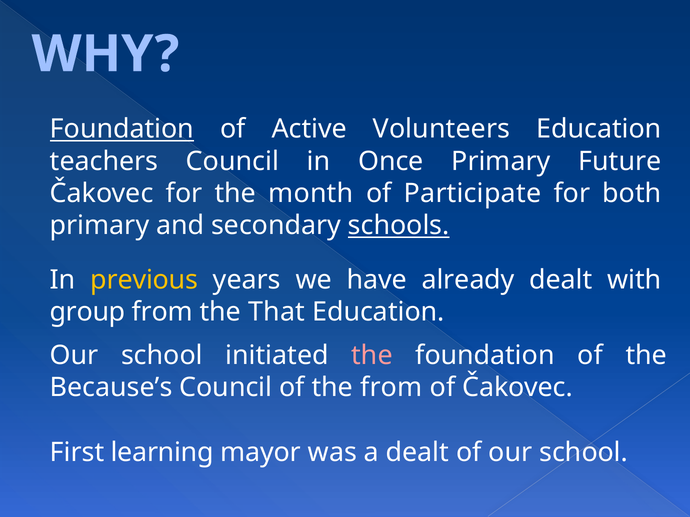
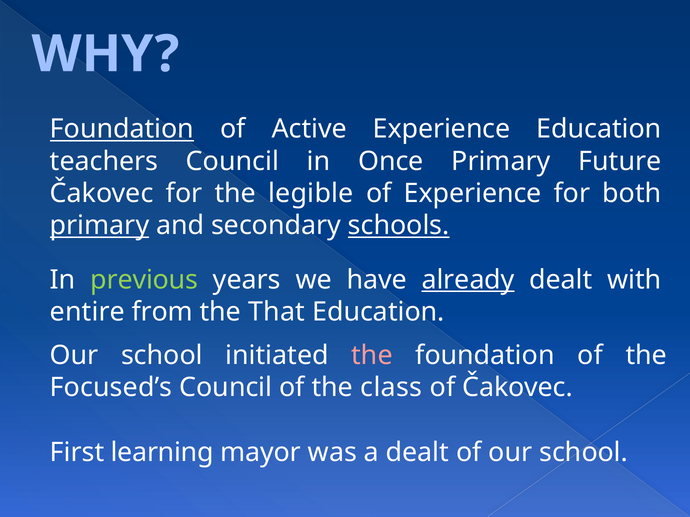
Active Volunteers: Volunteers -> Experience (442, 129)
month: month -> legible (311, 194)
of Participate: Participate -> Experience (473, 194)
primary underline: none -> present (100, 226)
previous colour: yellow -> light green (144, 280)
already underline: none -> present (468, 280)
group: group -> entire (87, 312)
Because’s: Because’s -> Focused’s (111, 388)
the from: from -> class (391, 388)
